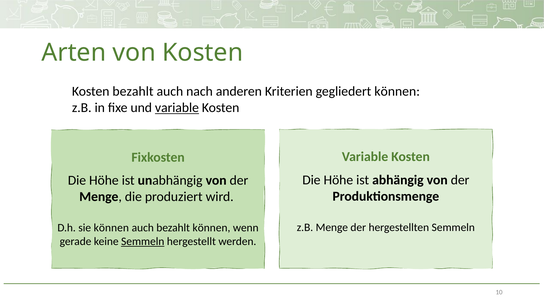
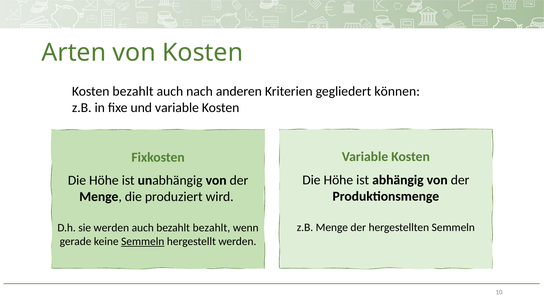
variable underline: present -> none (177, 108)
sie können: können -> werden (111, 228)
bezahlt können: können -> bezahlt (211, 228)
